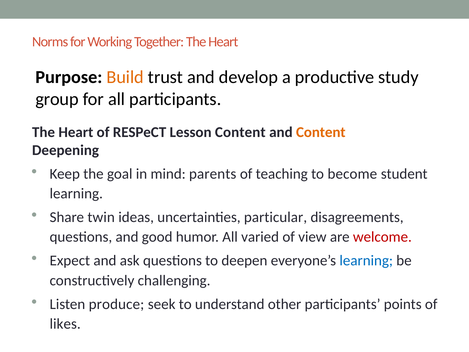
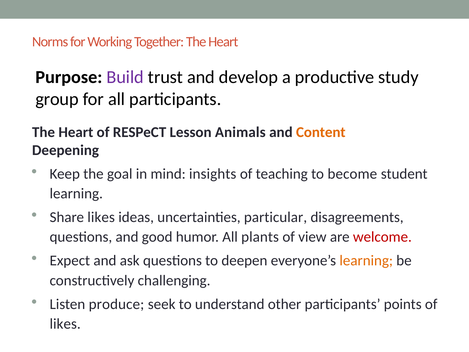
Build colour: orange -> purple (125, 77)
Lesson Content: Content -> Animals (240, 132)
parents: parents -> insights (213, 174)
Share twin: twin -> likes (101, 217)
varied: varied -> plants (260, 237)
learning colour: blue -> orange (366, 260)
